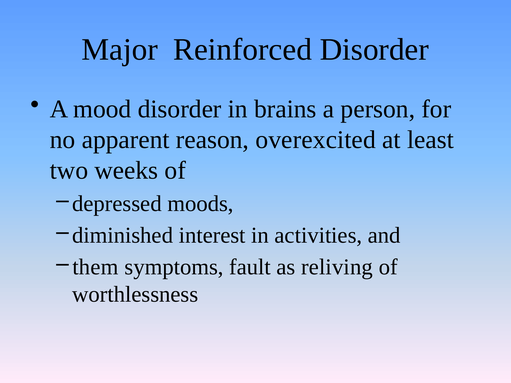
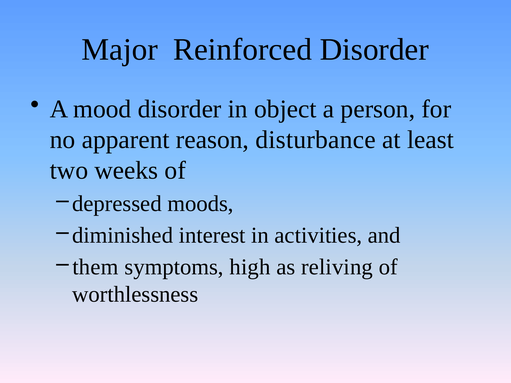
brains: brains -> object (285, 109)
overexcited: overexcited -> disturbance (316, 140)
fault: fault -> high (250, 267)
